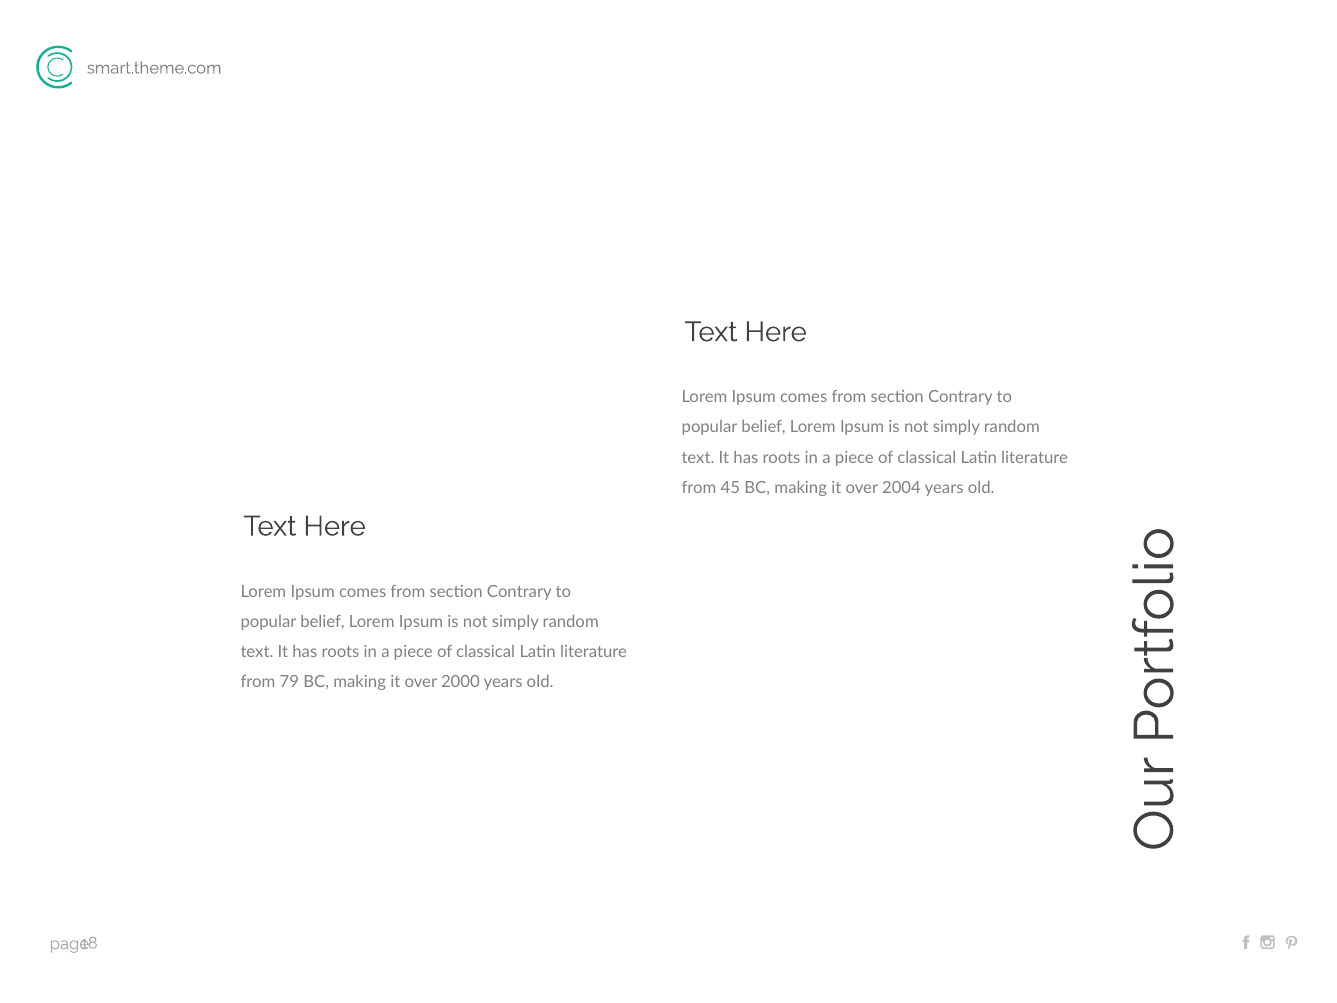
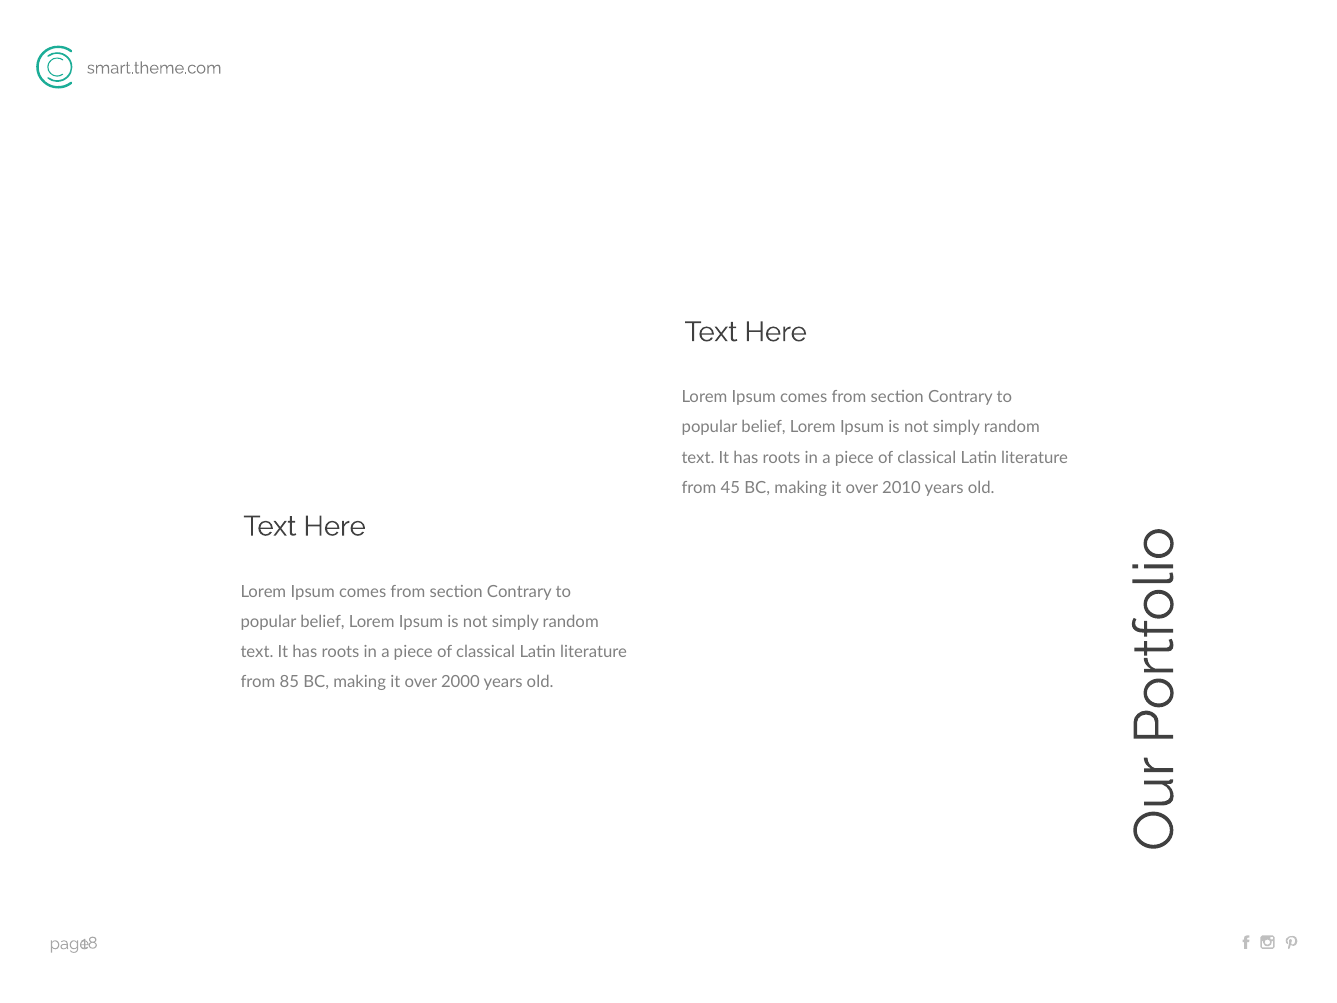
2004: 2004 -> 2010 (901, 488)
79: 79 -> 85 (289, 682)
